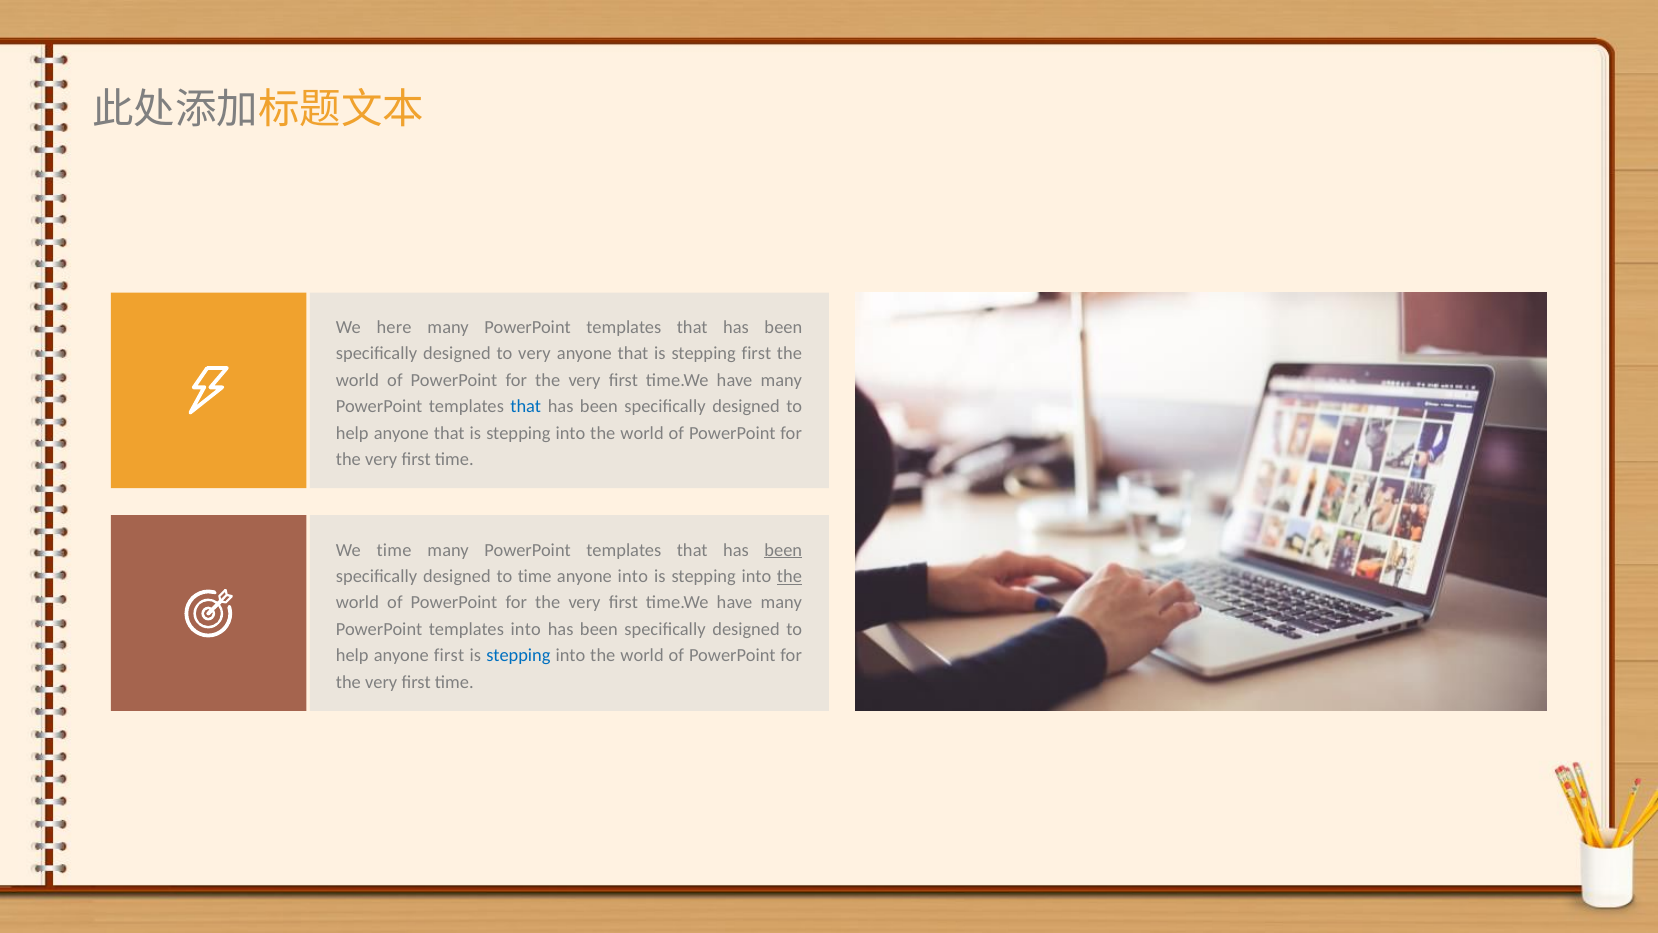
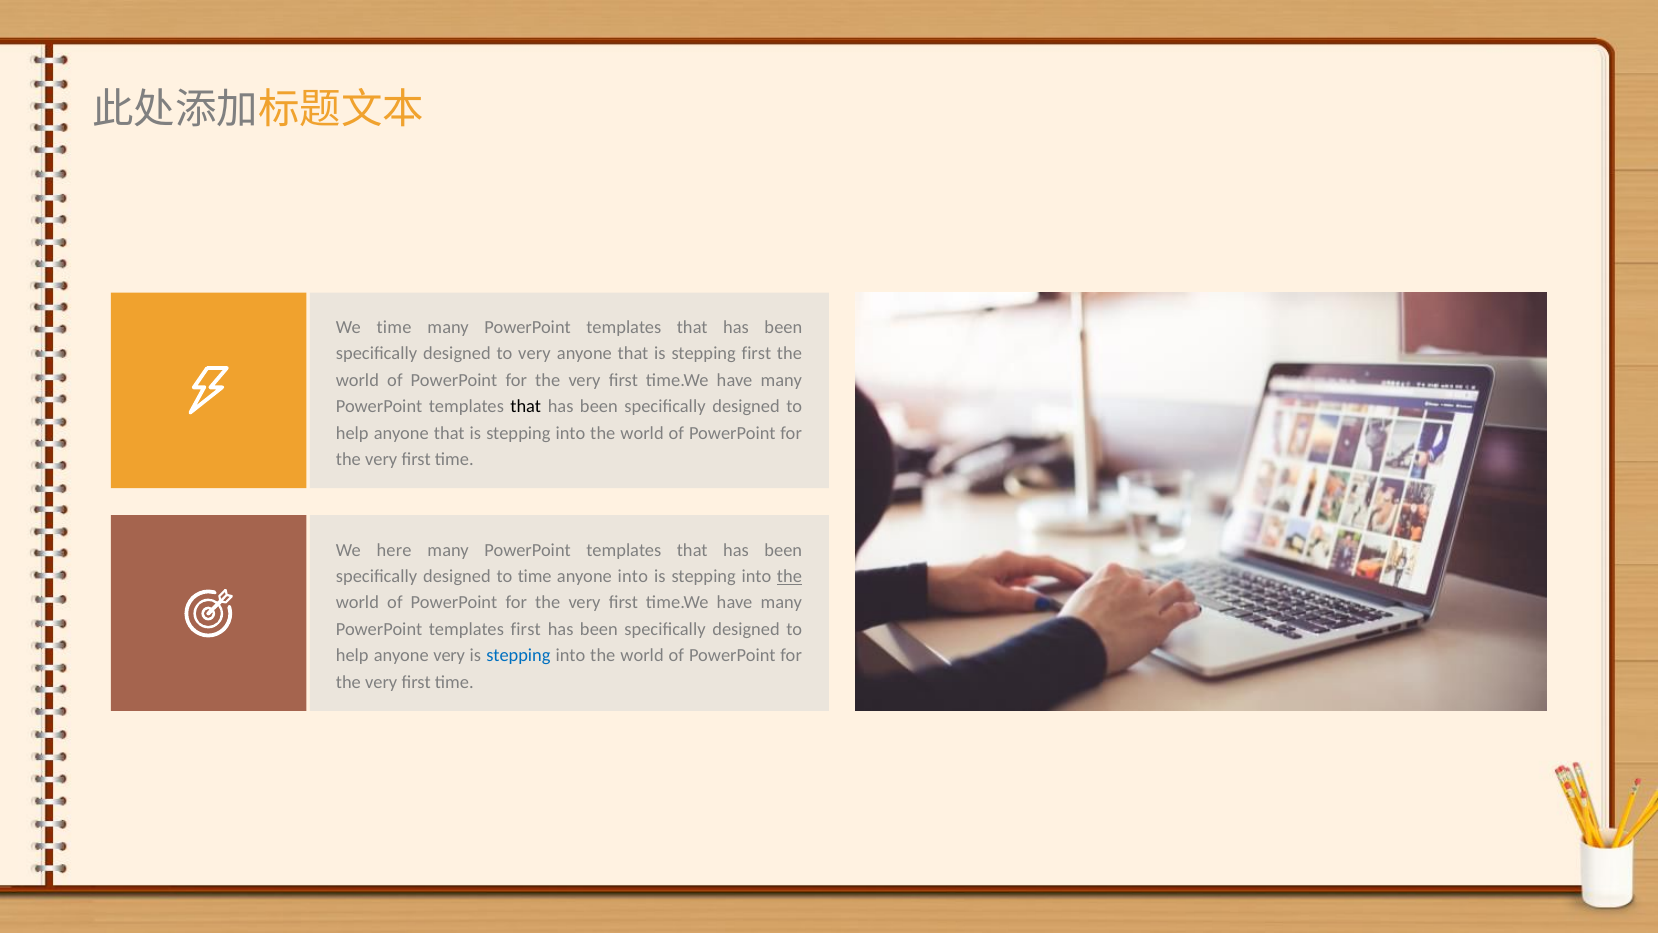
We here: here -> time (394, 327)
that colour: blue -> black (526, 407)
We time: time -> here (394, 550)
been underline: present -> none (783, 550)
templates into: into -> first (526, 629)
anyone first: first -> very (449, 655)
